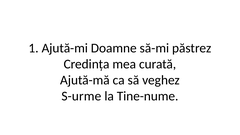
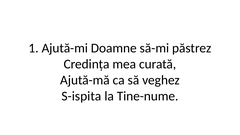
S-urme: S-urme -> S-ispita (81, 96)
